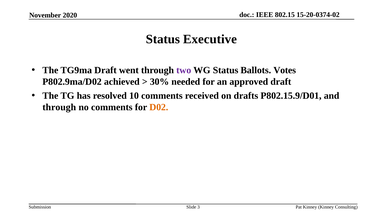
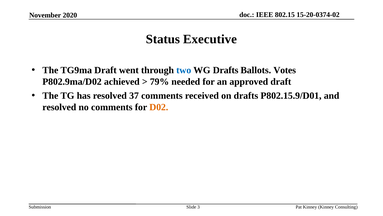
two colour: purple -> blue (184, 70)
WG Status: Status -> Drafts (226, 70)
30%: 30% -> 79% (159, 82)
10: 10 -> 37 (134, 95)
through: through -> resolved (59, 107)
